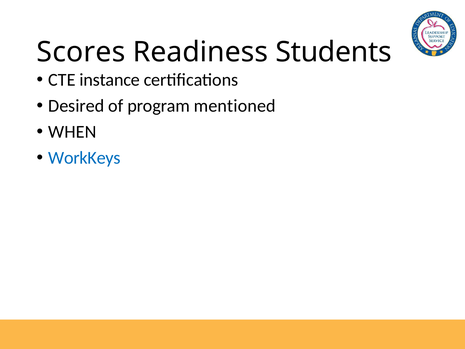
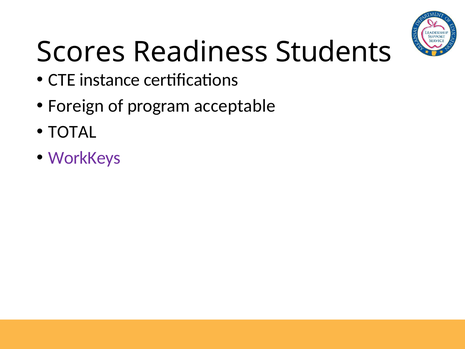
Desired: Desired -> Foreign (76, 106)
mentioned: mentioned -> acceptable (235, 106)
WHEN: WHEN -> TOTAL (72, 132)
WorkKeys colour: blue -> purple (84, 158)
